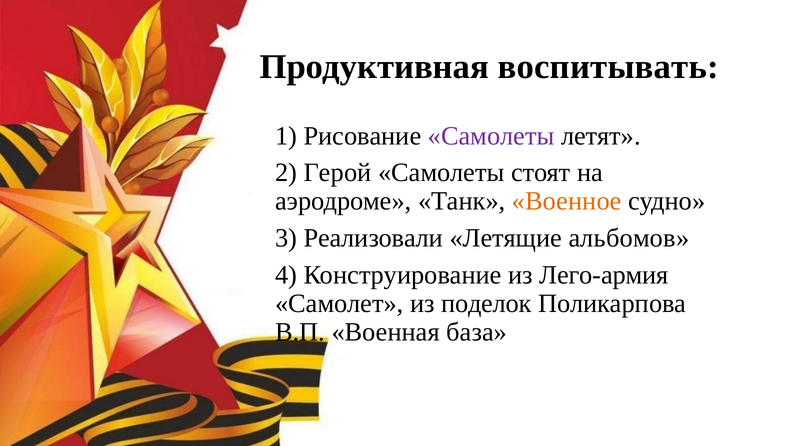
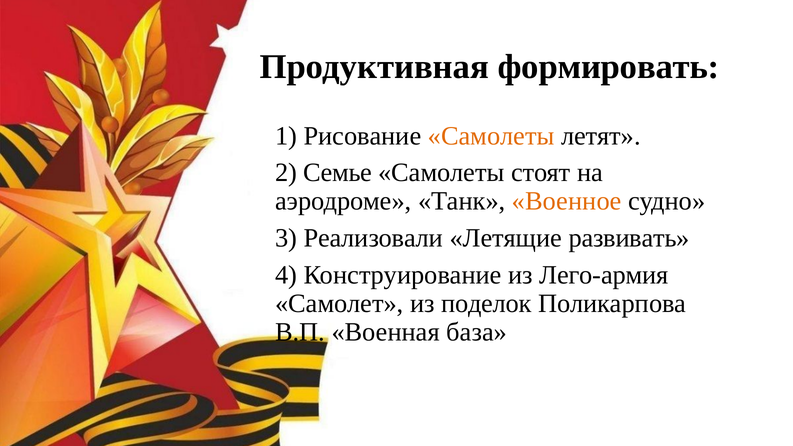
воспитывать: воспитывать -> формировать (608, 67)
Самолеты colour: purple -> orange (491, 136)
Герой: Герой -> Семье (338, 173)
альбомов: альбомов -> развивать (629, 238)
